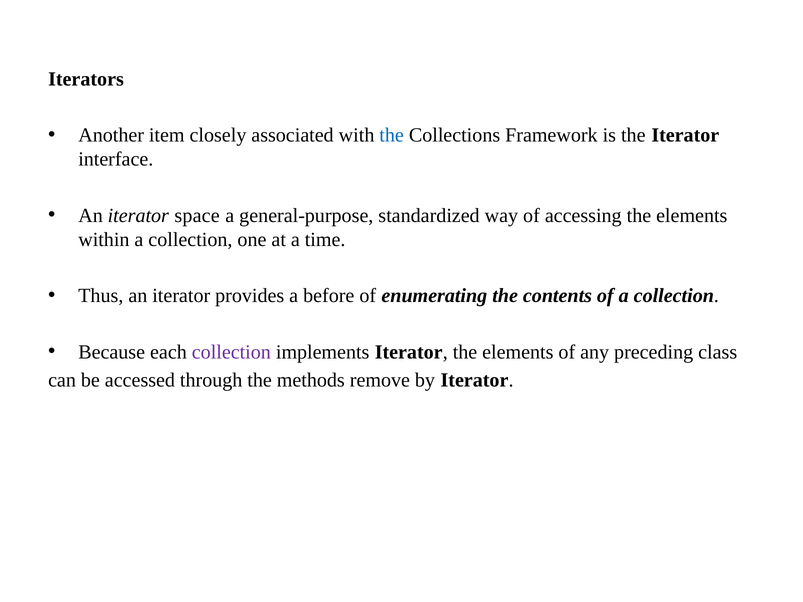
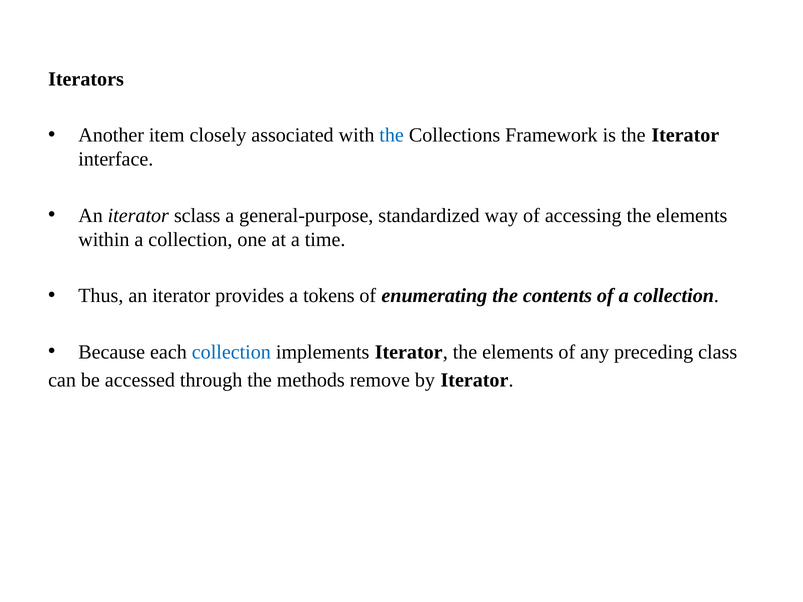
space: space -> sclass (197, 216)
before: before -> tokens (329, 296)
collection colour: purple -> blue (231, 352)
